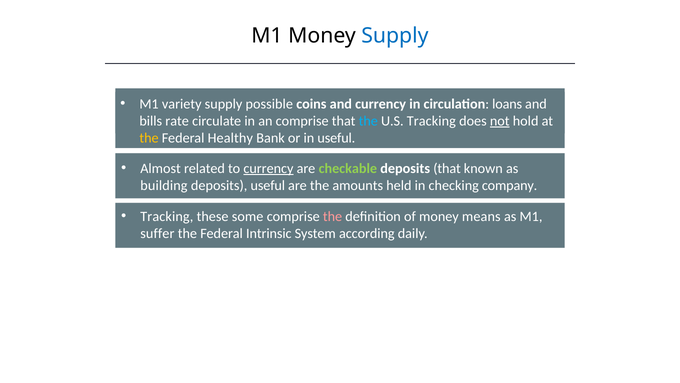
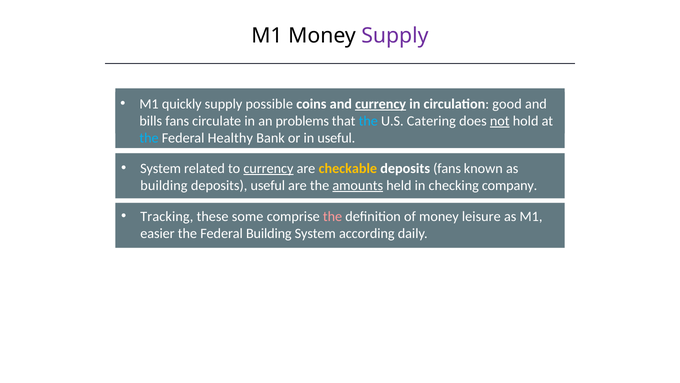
Supply colour: blue -> purple (395, 36)
variety: variety -> quickly (182, 104)
currency underline: none -> present (381, 104)
loans: loans -> good (507, 104)
bills rate: rate -> fans (177, 121)
an comprise: comprise -> problems (302, 121)
U.S Tracking: Tracking -> Catering (431, 121)
the colour: yellow -> light blue (149, 138)
Almost: Almost -> System (161, 168)
checkable colour: light green -> yellow (348, 168)
deposits that: that -> fans (447, 168)
amounts underline: none -> present (358, 185)
means: means -> leisure (481, 216)
suffer: suffer -> easier (157, 233)
Federal Intrinsic: Intrinsic -> Building (269, 233)
